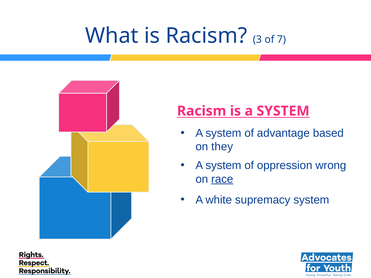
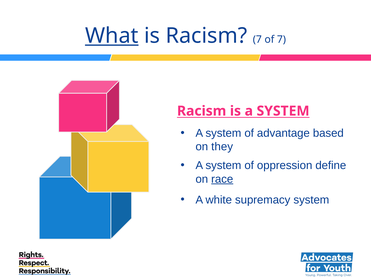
What underline: none -> present (112, 36)
Racism 3: 3 -> 7 (257, 40)
wrong: wrong -> define (331, 166)
